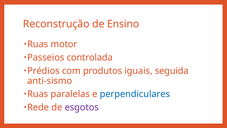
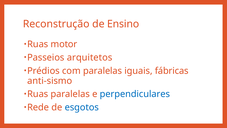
controlada: controlada -> arquitetos (90, 57)
com produtos: produtos -> paralelas (103, 71)
seguida: seguida -> fábricas (172, 71)
esgotos colour: purple -> blue (82, 107)
